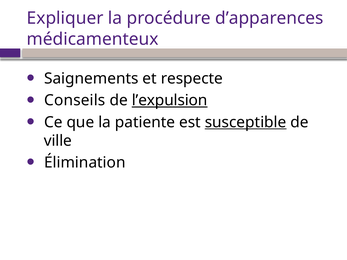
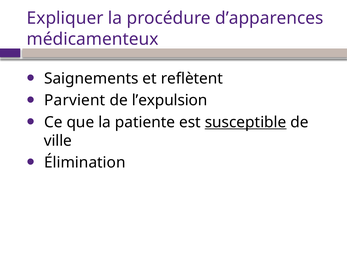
respecte: respecte -> reflètent (192, 79)
Conseils: Conseils -> Parvient (75, 100)
l’expulsion underline: present -> none (170, 100)
